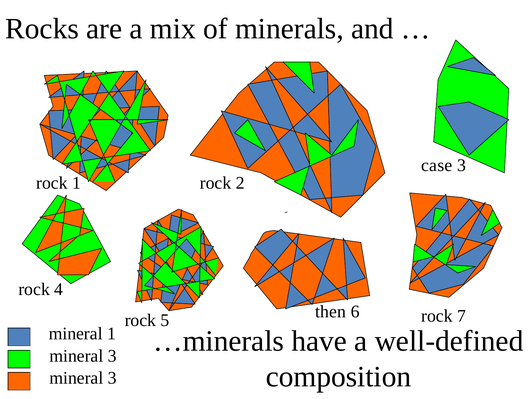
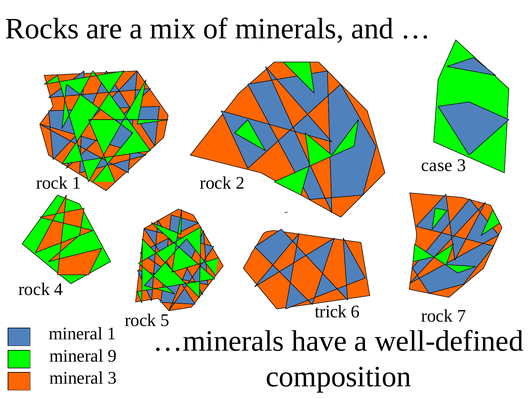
then: then -> trick (331, 311)
3: 3 -> 9 (112, 355)
